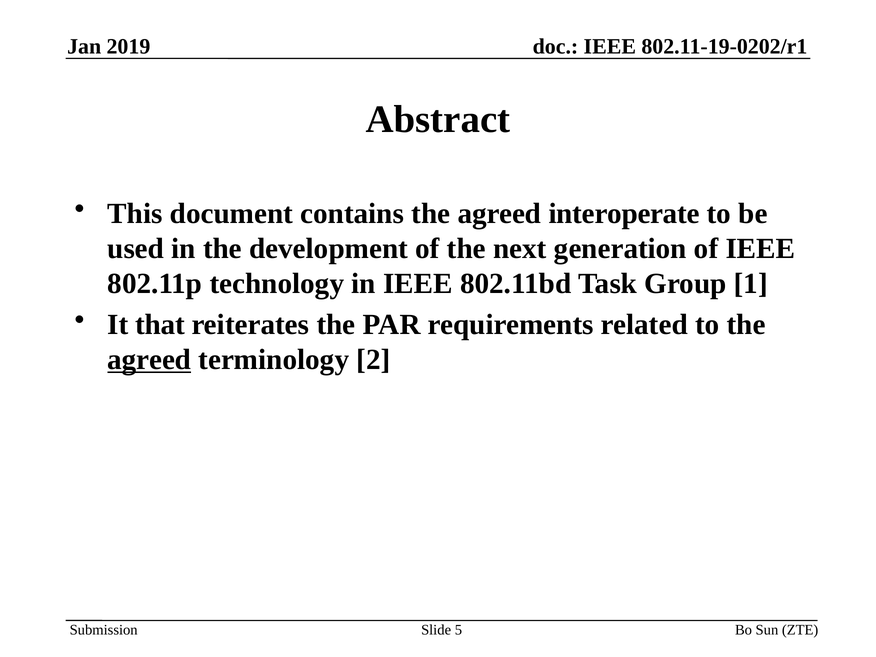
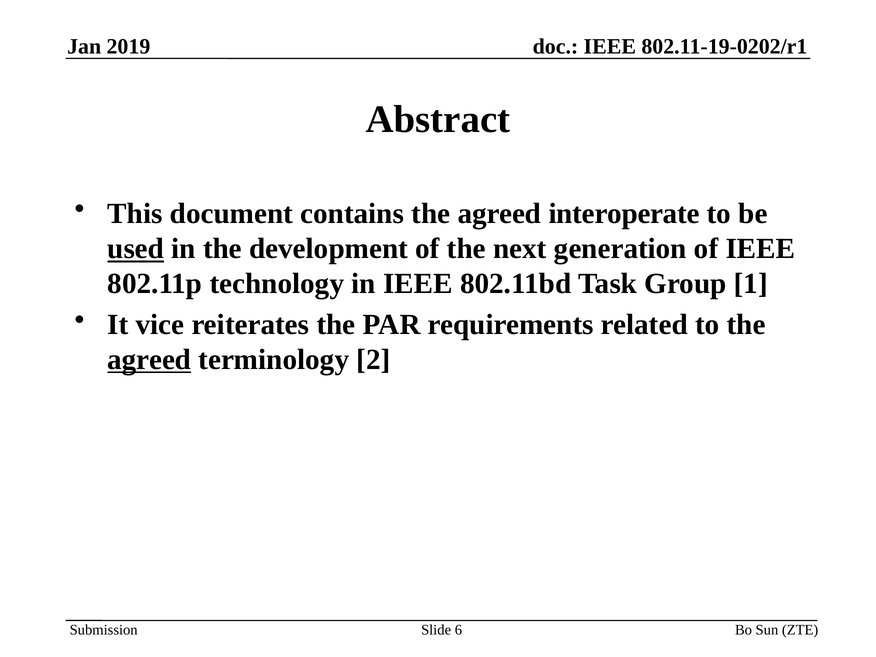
used underline: none -> present (136, 249)
that: that -> vice (160, 325)
5: 5 -> 6 (458, 630)
